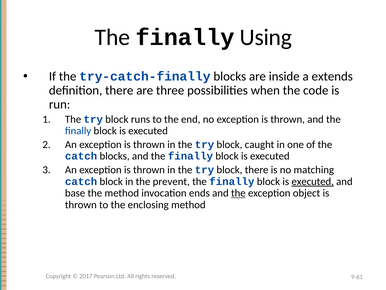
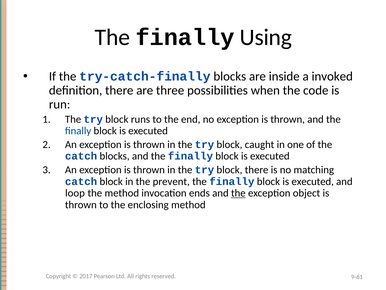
extends: extends -> invoked (332, 76)
executed underline: present -> none (313, 181)
base: base -> loop (75, 193)
